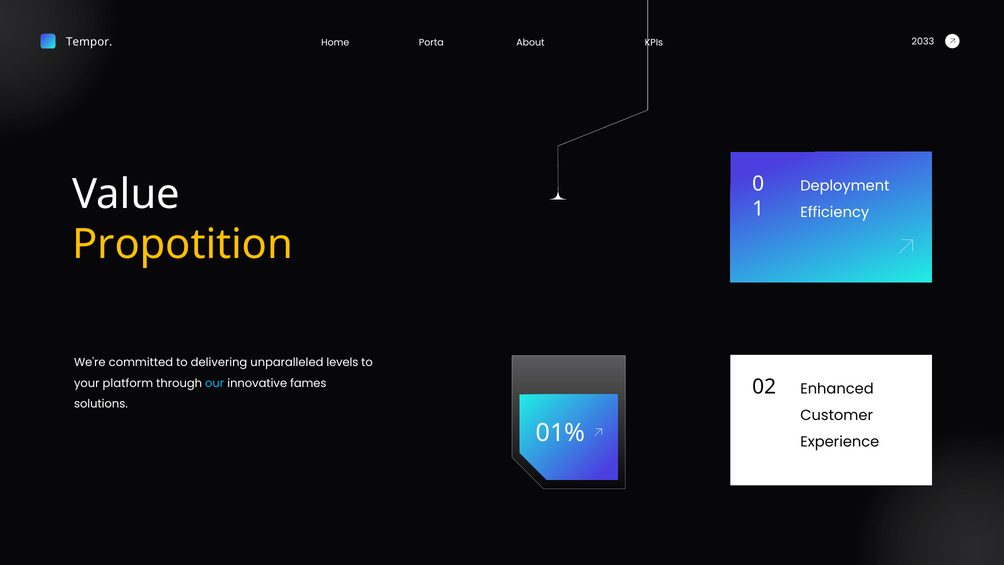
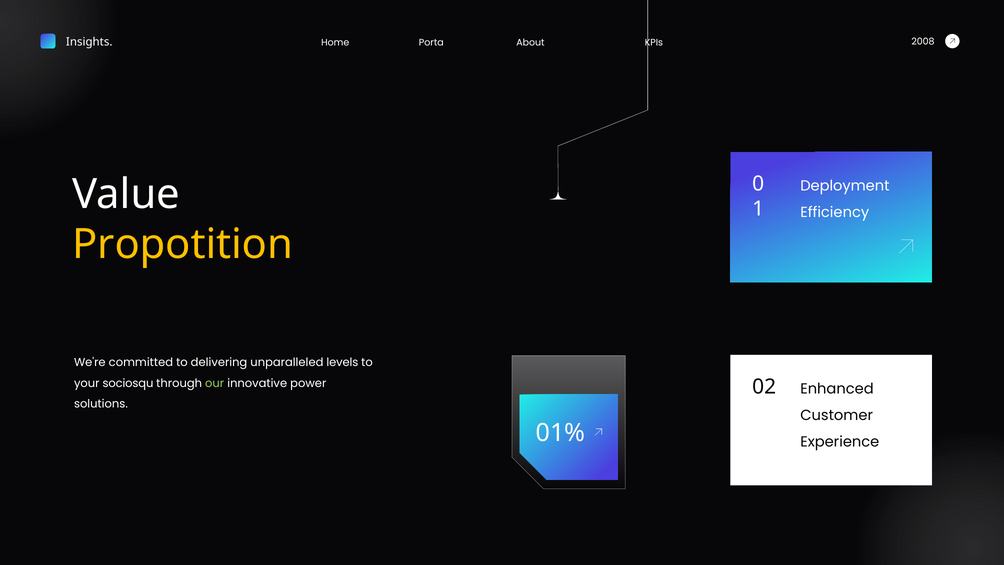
Tempor: Tempor -> Insights (89, 42)
2033: 2033 -> 2008 (923, 42)
platform: platform -> sociosqu (128, 383)
our colour: light blue -> light green (215, 383)
fames: fames -> power (308, 383)
